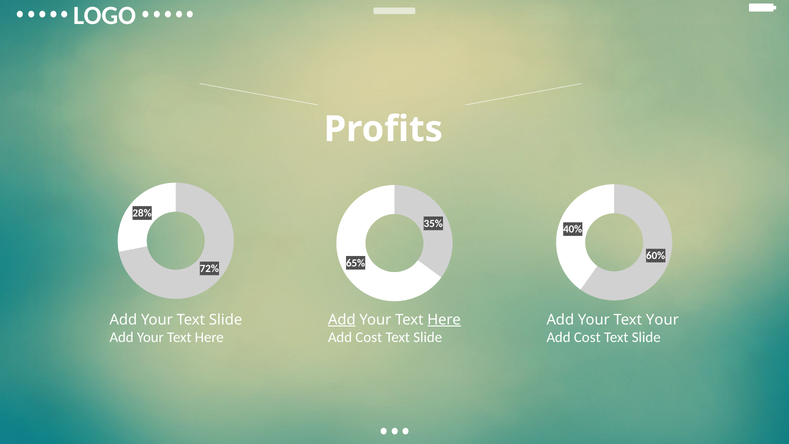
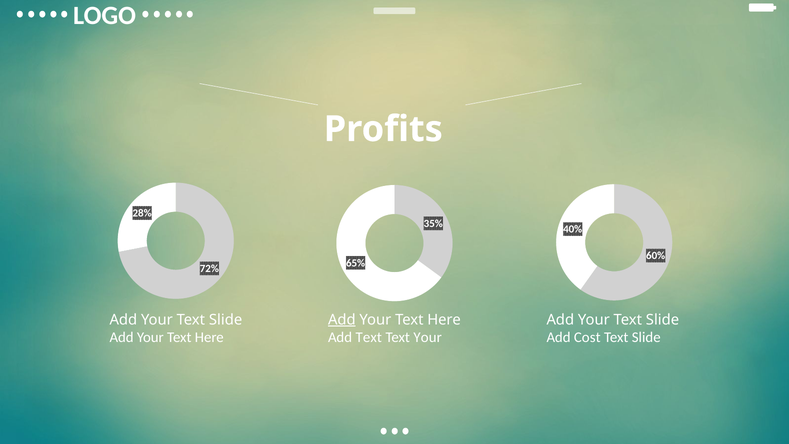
Here underline: present -> none (444, 320)
Your: Your -> Slide (663, 320)
Cost: Cost -> Text (369, 337)
Slide: Slide -> Your (428, 337)
